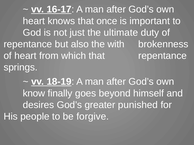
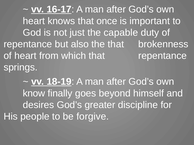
ultimate: ultimate -> capable (121, 33)
the with: with -> that (116, 44)
punished: punished -> discipline (138, 105)
